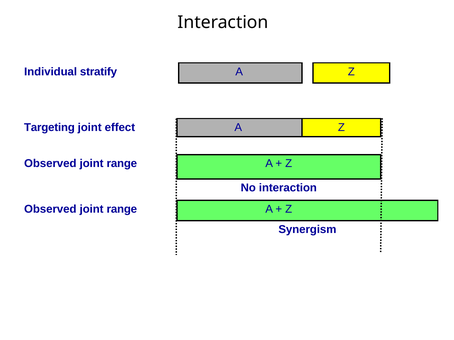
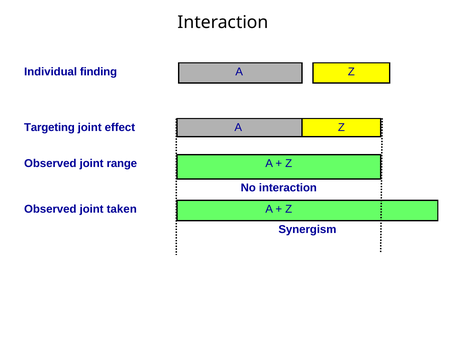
stratify: stratify -> finding (98, 72)
range: range -> taken (122, 210)
